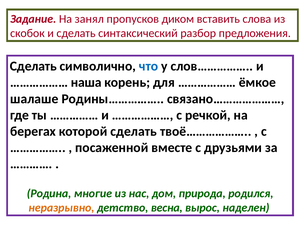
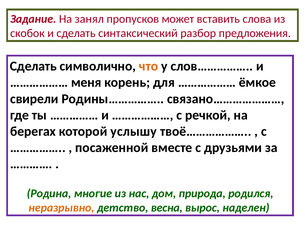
диком: диком -> может (178, 19)
что colour: blue -> orange (149, 66)
наша: наша -> меня (86, 82)
шалаше: шалаше -> свирели (34, 99)
которой сделать: сделать -> услышу (134, 131)
